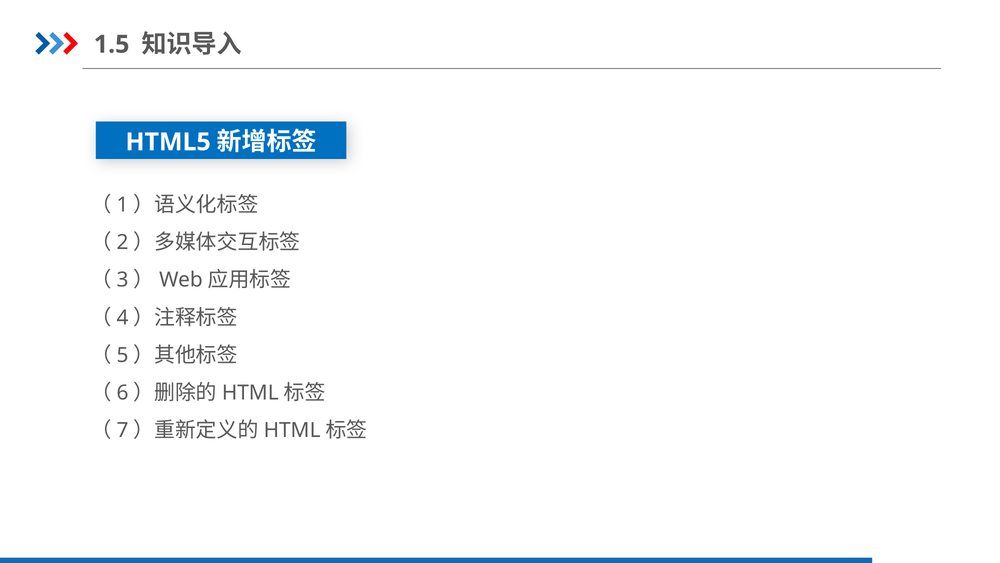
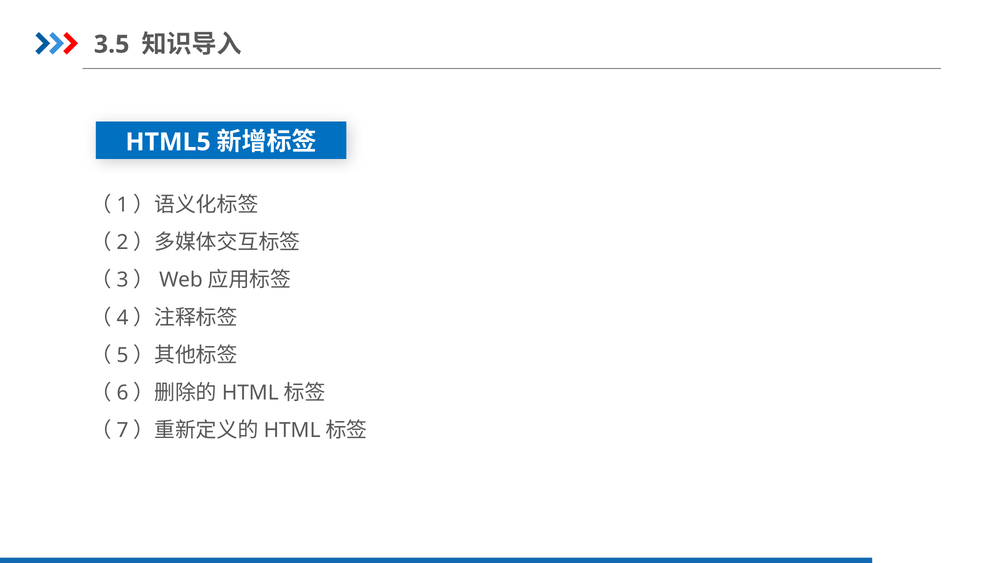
1.5: 1.5 -> 3.5 (112, 44)
